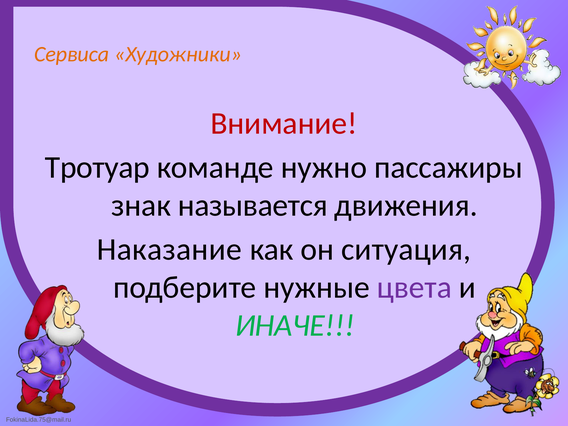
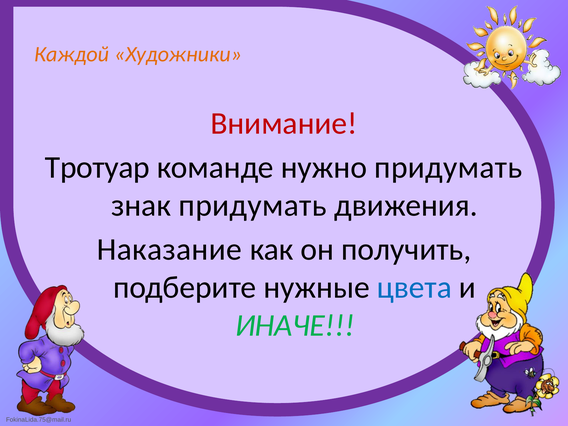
Сервиса: Сервиса -> Каждой (72, 54)
нужно пассажиры: пассажиры -> придумать (448, 168)
знак называется: называется -> придумать (253, 205)
ситуация: ситуация -> получить (406, 250)
цвета colour: purple -> blue (414, 287)
